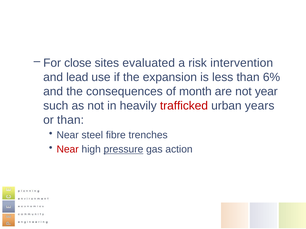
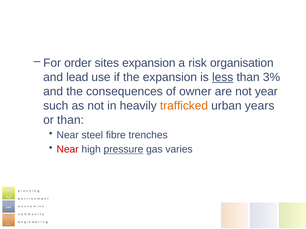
close: close -> order (78, 63)
sites evaluated: evaluated -> expansion (149, 63)
intervention: intervention -> organisation (242, 63)
less underline: none -> present (223, 77)
6%: 6% -> 3% (272, 77)
month: month -> owner (195, 92)
trafficked colour: red -> orange (184, 106)
action: action -> varies (179, 150)
